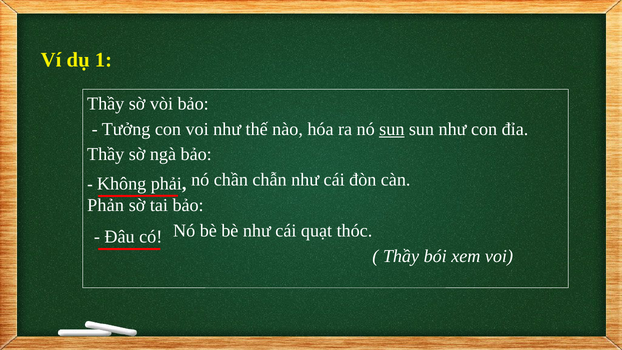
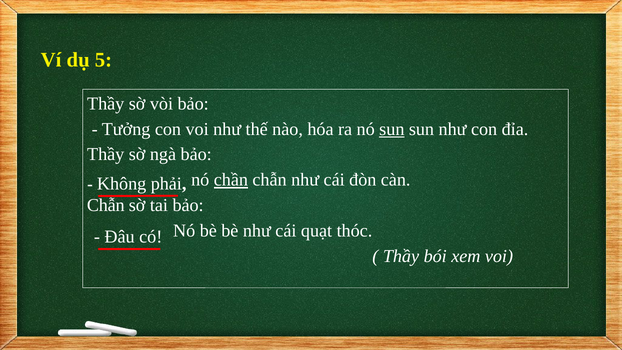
1: 1 -> 5 (103, 60)
chần underline: none -> present (231, 180)
Phản: Phản -> Chẫn (106, 205)
